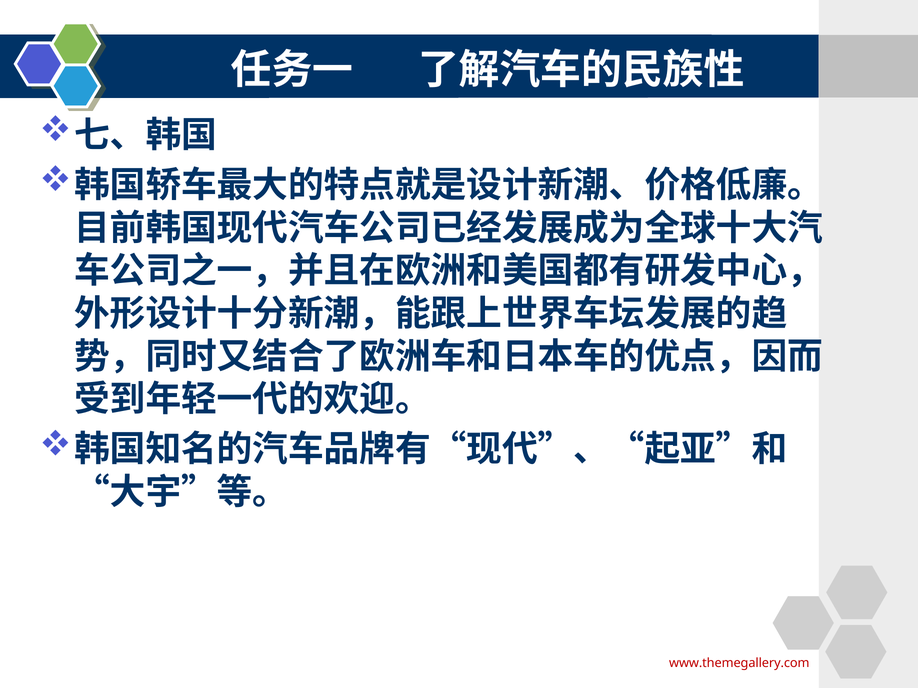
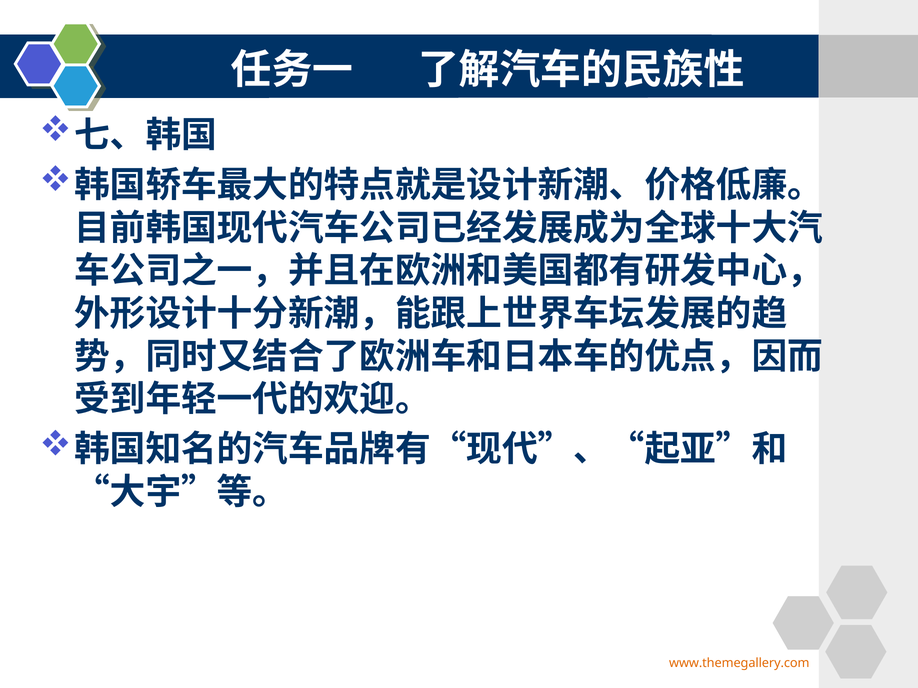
www.themegallery.com colour: red -> orange (739, 663)
